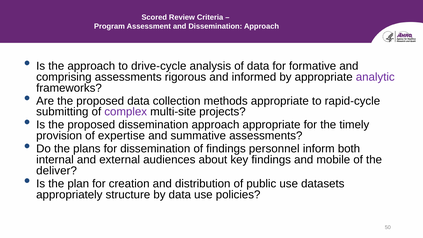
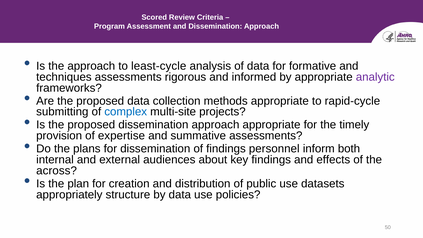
drive-cycle: drive-cycle -> least-cycle (159, 66)
comprising: comprising -> techniques (64, 77)
complex colour: purple -> blue (126, 112)
mobile: mobile -> effects (333, 160)
deliver: deliver -> across (57, 171)
